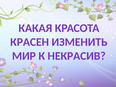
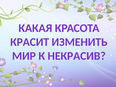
КРАСЕН: КРАСЕН -> КРАСИТ (30, 42)
